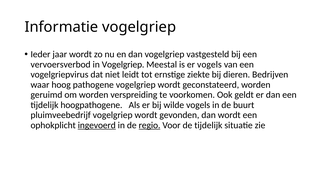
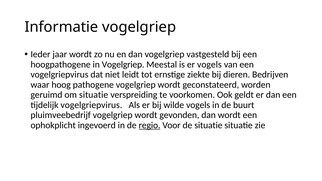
vervoersverbod: vervoersverbod -> hoogpathogene (61, 65)
om worden: worden -> situatie (94, 95)
tijdelijk hoogpathogene: hoogpathogene -> vogelgriepvirus (91, 105)
ingevoerd underline: present -> none (97, 125)
de tijdelijk: tijdelijk -> situatie (208, 125)
